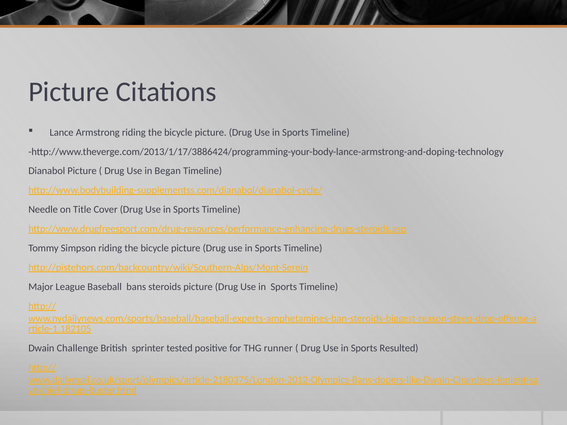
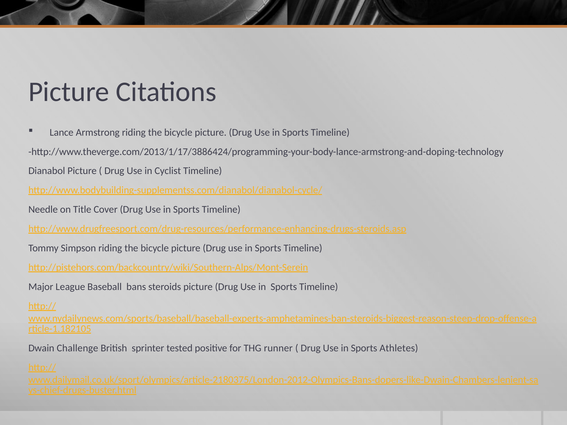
Began: Began -> Cyclist (168, 171)
Resulted: Resulted -> Athletes (399, 348)
